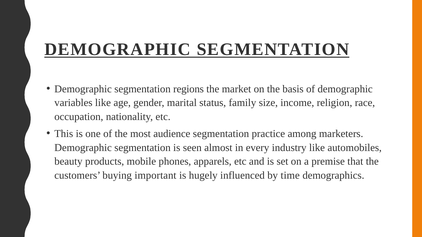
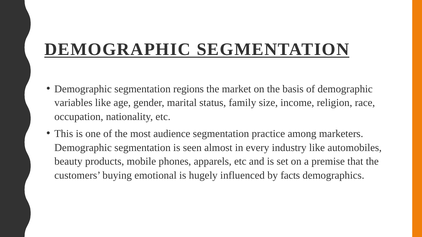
important: important -> emotional (156, 176)
time: time -> facts (290, 176)
